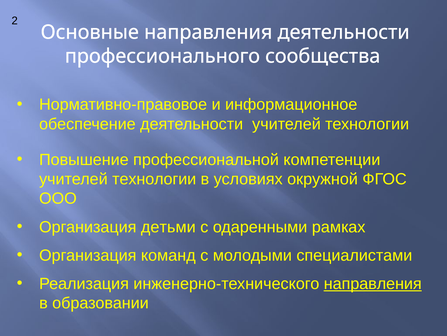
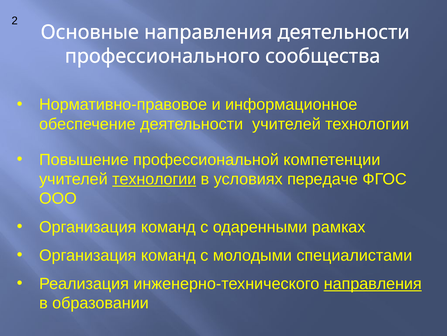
технологии underline: none -> present (154, 179)
окружной: окружной -> передаче (323, 179)
детьми: детьми -> команд (168, 226)
